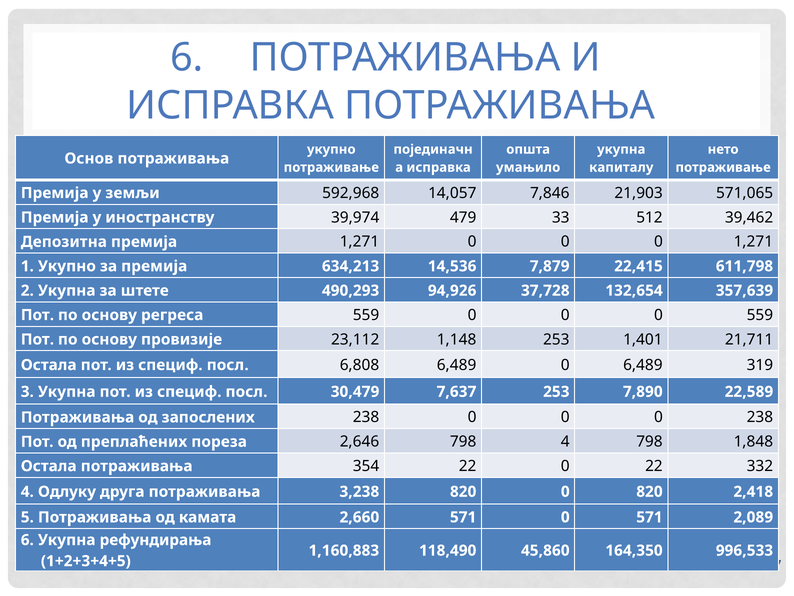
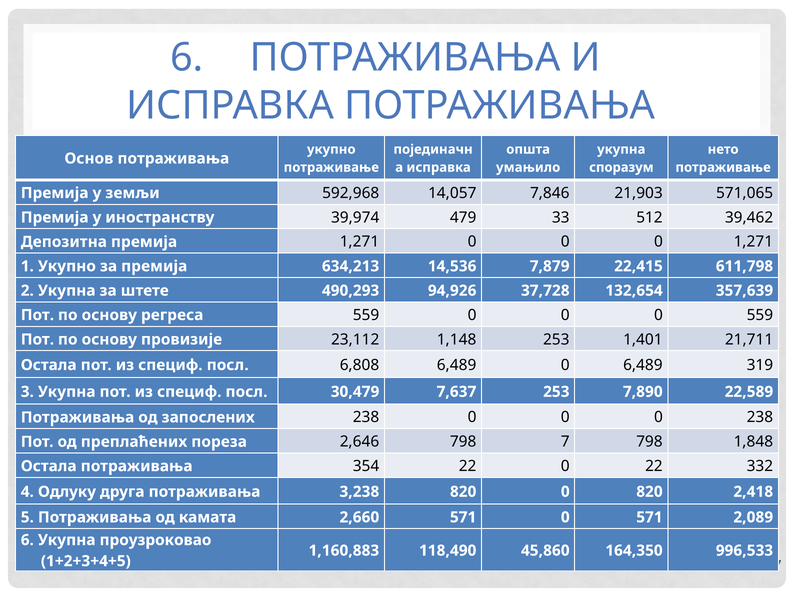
капиталу: капиталу -> споразум (621, 167)
798 4: 4 -> 7 (565, 441)
рефундирања: рефундирања -> проузроковао (155, 540)
